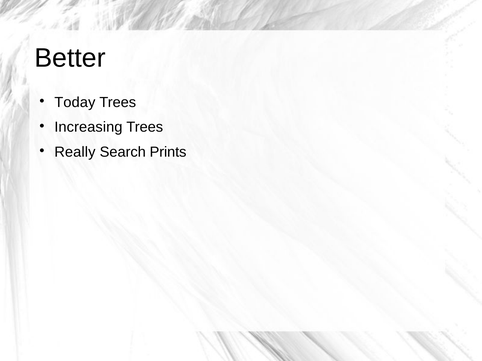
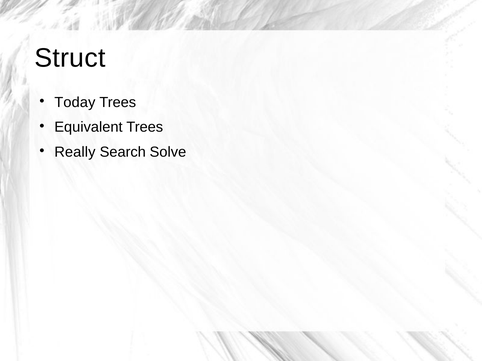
Better: Better -> Struct (70, 58)
Increasing: Increasing -> Equivalent (88, 127)
Prints: Prints -> Solve (168, 152)
